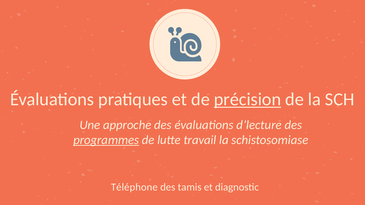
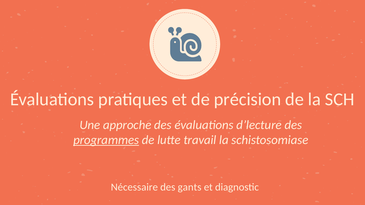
précision underline: present -> none (248, 100)
Téléphone: Téléphone -> Nécessaire (134, 187)
tamis: tamis -> gants (190, 187)
